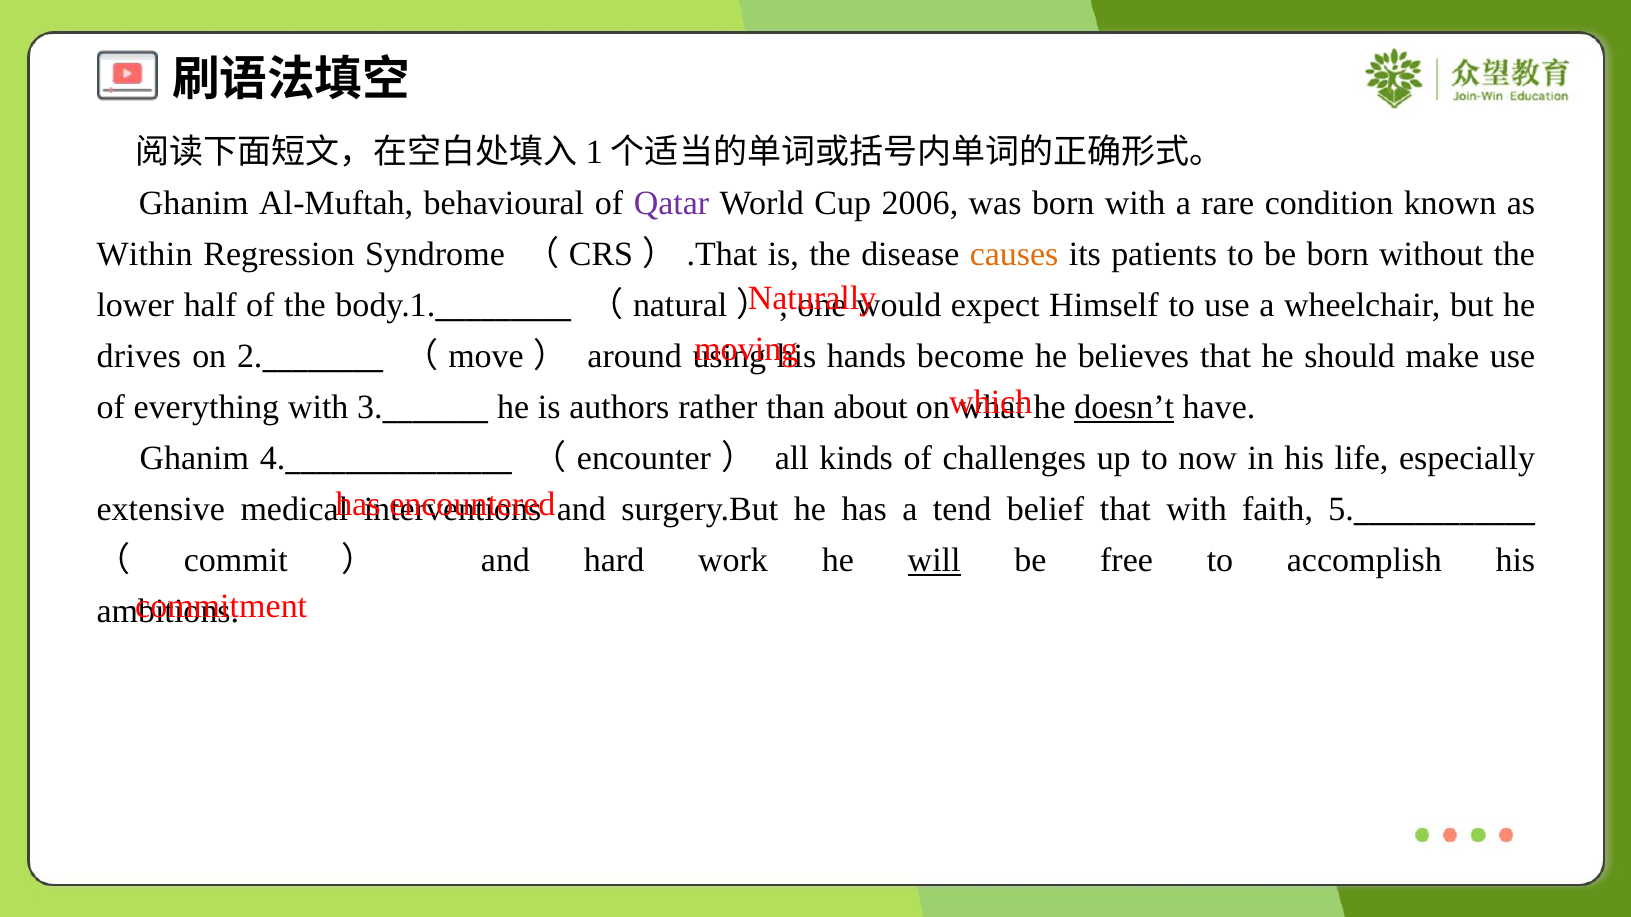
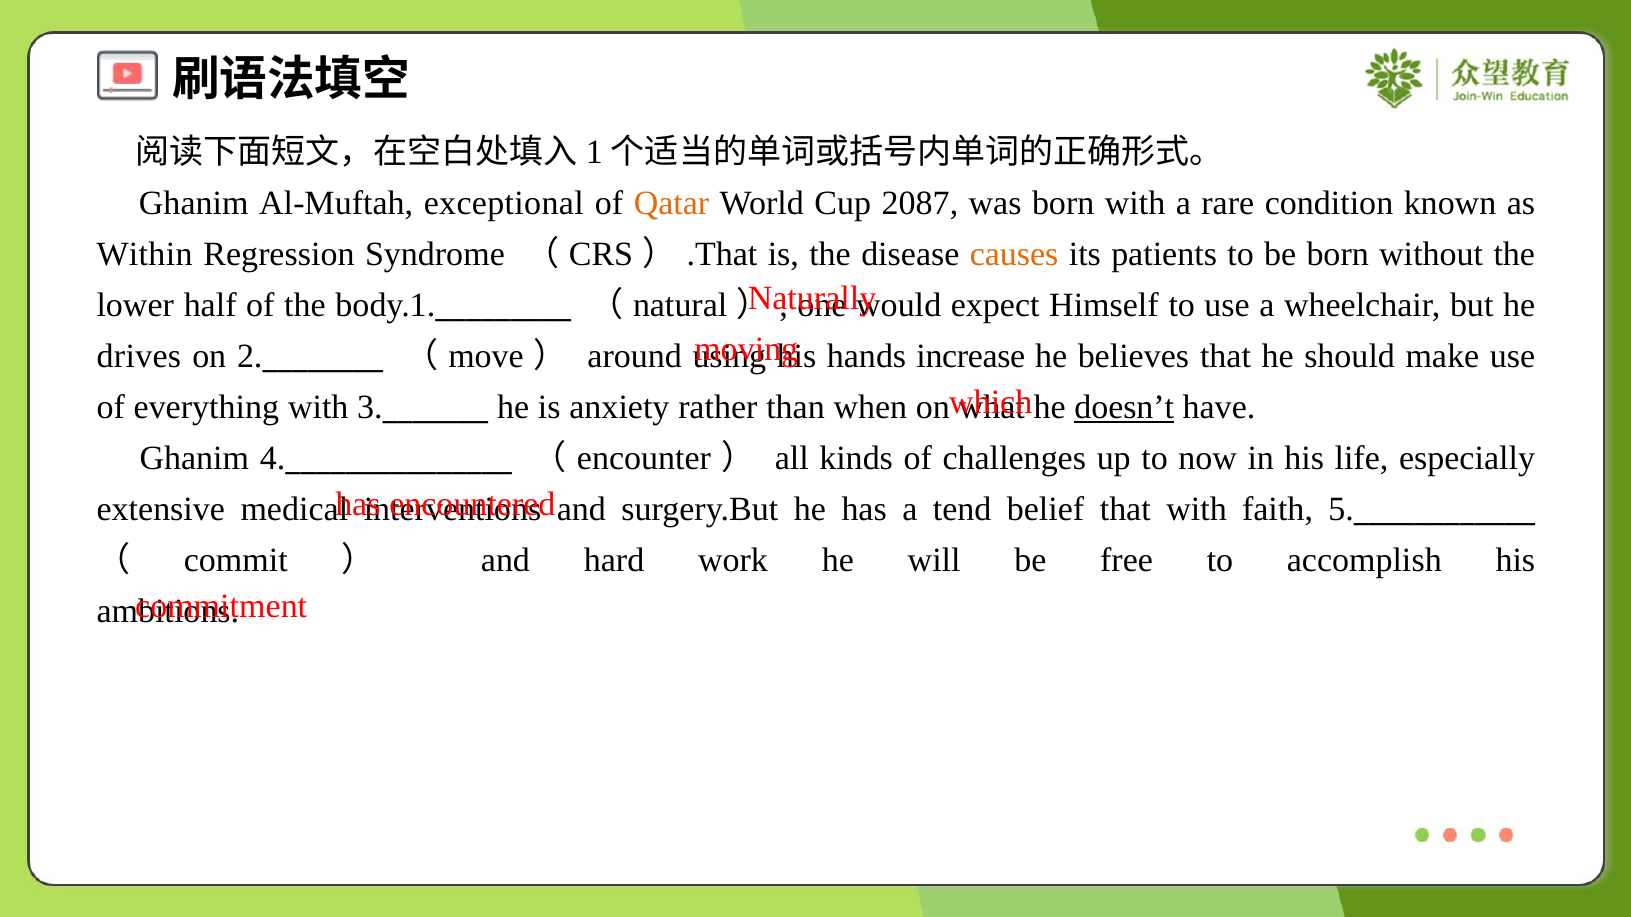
behavioural: behavioural -> exceptional (504, 204)
Qatar colour: purple -> orange (672, 204)
2006: 2006 -> 2087 (920, 204)
become: become -> increase (971, 357)
authors: authors -> anxiety (619, 408)
about: about -> when (870, 408)
will underline: present -> none (934, 560)
